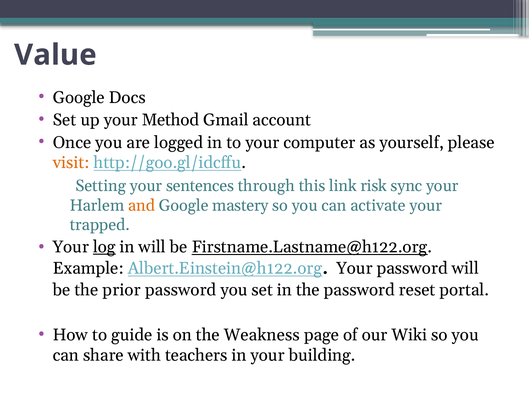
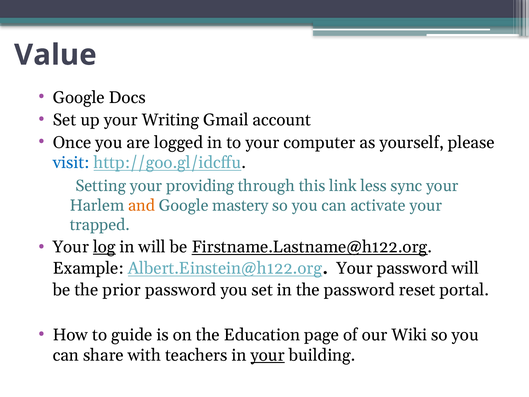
Method: Method -> Writing (170, 120)
visit colour: orange -> blue (71, 163)
sentences: sentences -> providing (200, 186)
risk: risk -> less (374, 186)
Weakness: Weakness -> Education (262, 335)
your underline: none -> present (268, 355)
